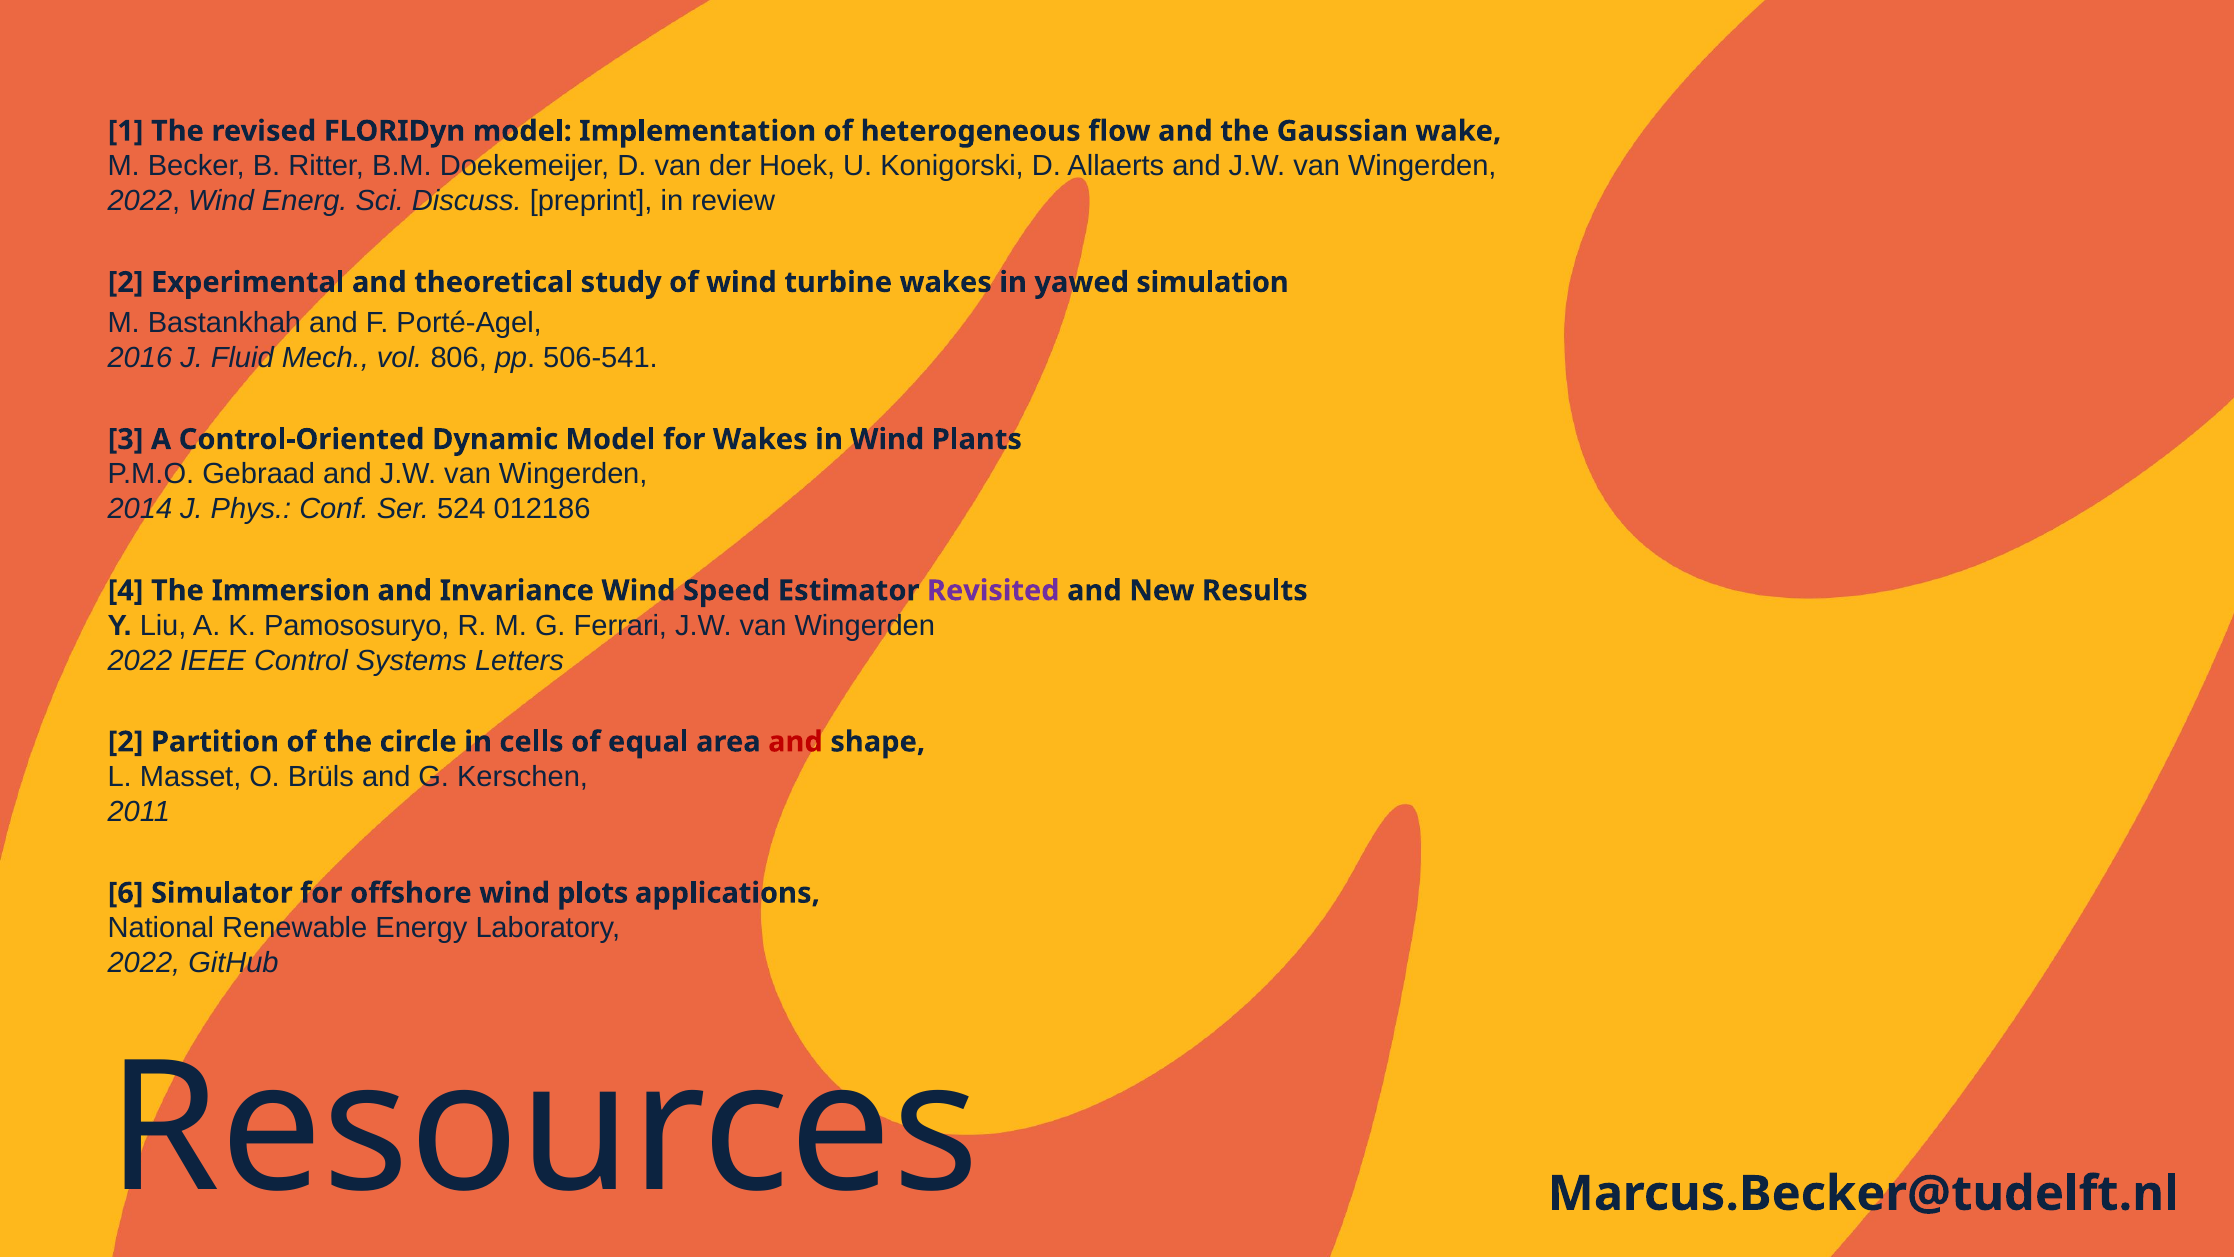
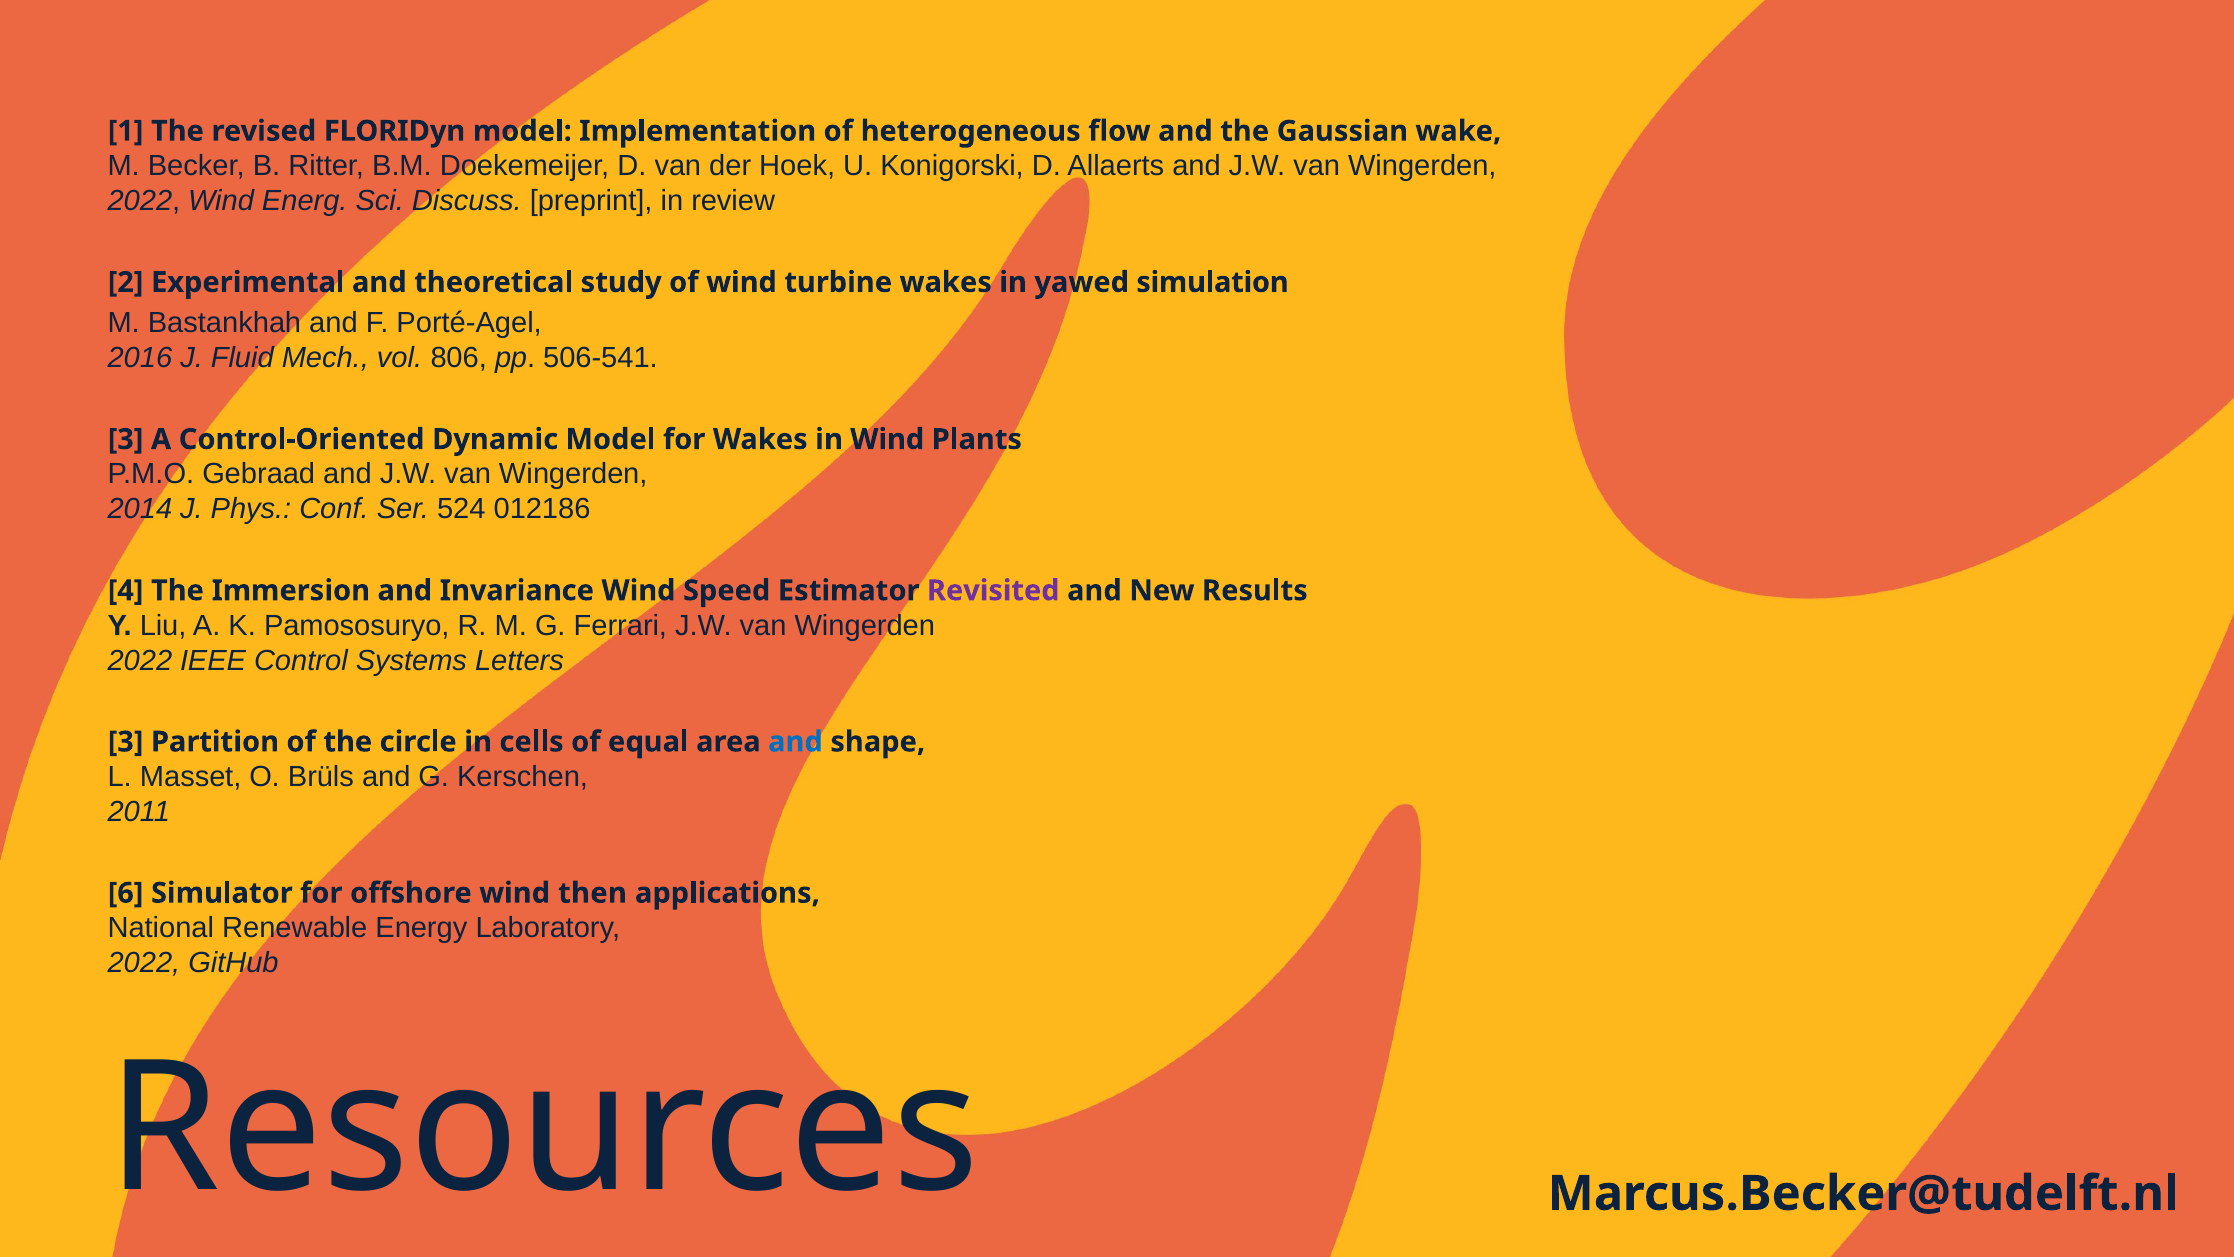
2: 2 -> 3 (126, 742)
and colour: red -> blue (795, 742)
plots: plots -> then (592, 893)
